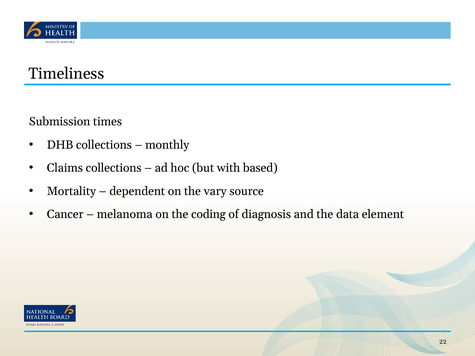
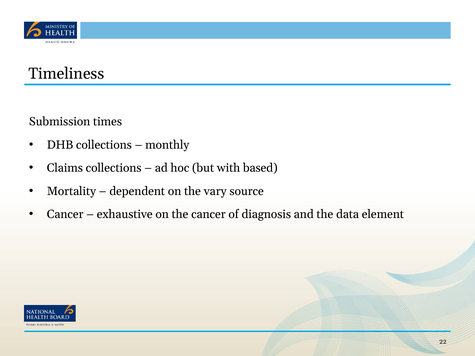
melanoma: melanoma -> exhaustive (125, 214)
the coding: coding -> cancer (208, 214)
